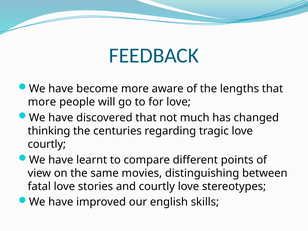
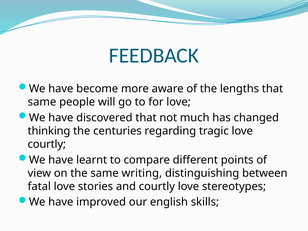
more: more -> same (42, 102)
movies: movies -> writing (142, 173)
